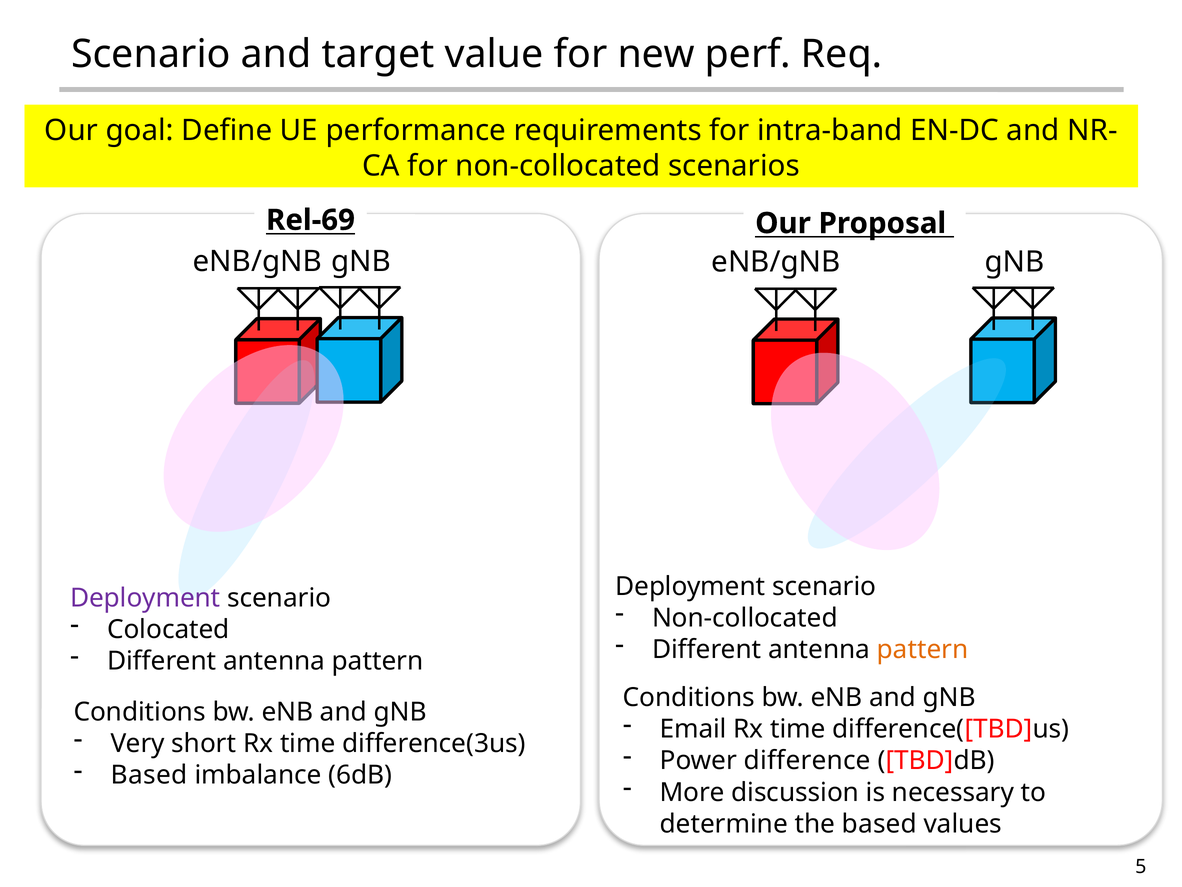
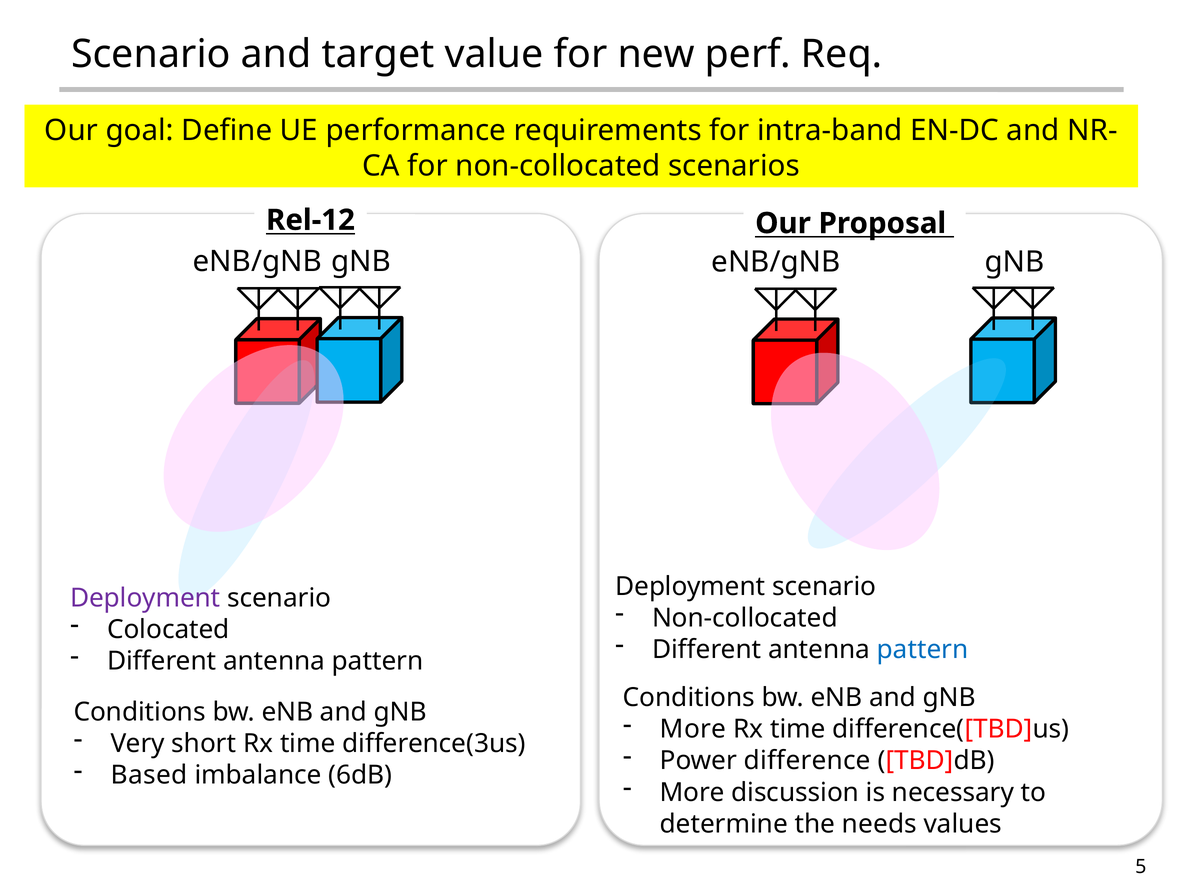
Rel-69: Rel-69 -> Rel-12 (310, 220)
pattern colour: orange -> blue (923, 649)
Email: Email -> More (693, 729)
the based: based -> needs (879, 823)
